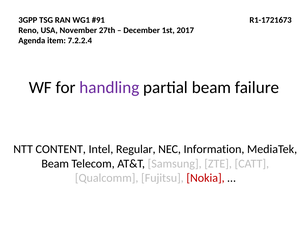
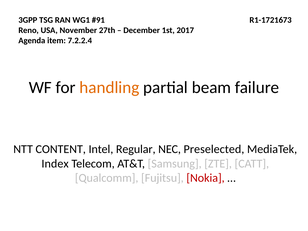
handling colour: purple -> orange (109, 87)
Information: Information -> Preselected (214, 149)
Beam: Beam -> Index (55, 164)
